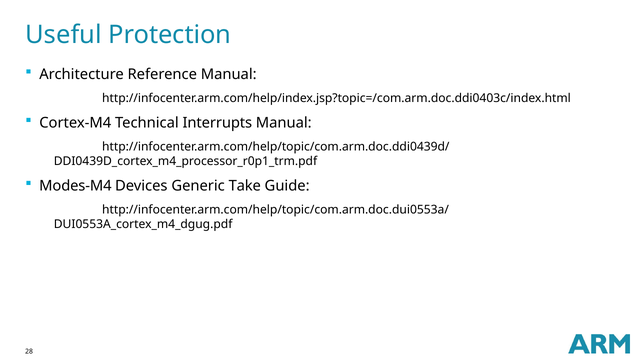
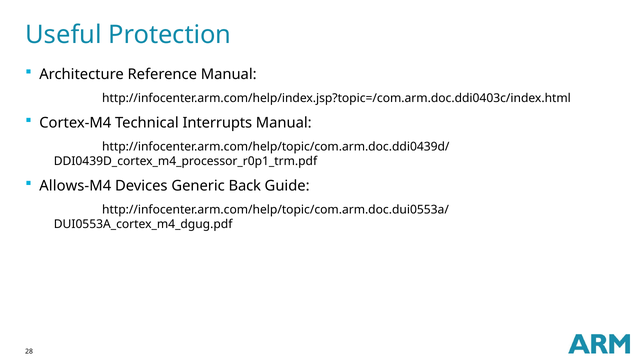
Modes-M4: Modes-M4 -> Allows-M4 (75, 185)
Take: Take -> Back (245, 185)
